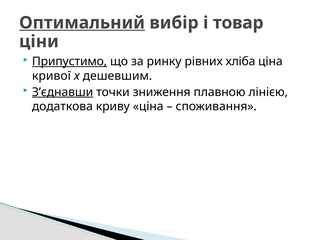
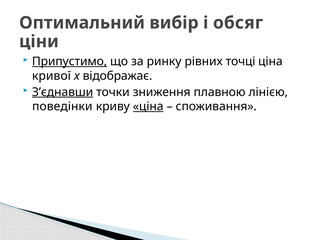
Оптимальний underline: present -> none (82, 23)
товар: товар -> обсяг (238, 23)
хліба: хліба -> точці (241, 61)
дешевшим: дешевшим -> відображає (118, 76)
додаткова: додаткова -> поведінки (62, 106)
ціна underline: none -> present (148, 106)
